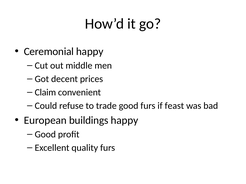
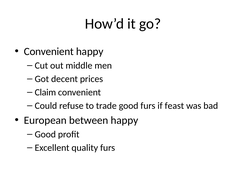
Ceremonial: Ceremonial -> Convenient (49, 52)
buildings: buildings -> between (89, 121)
